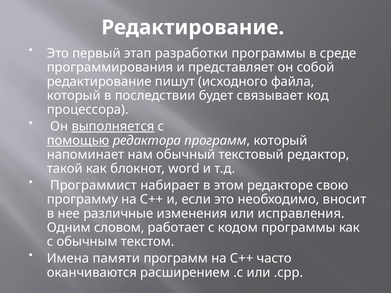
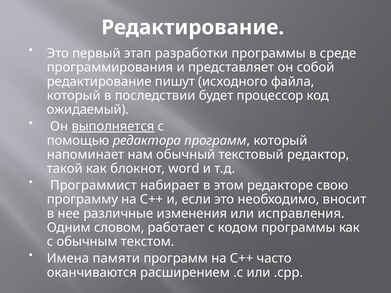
связывает: связывает -> процессор (270, 96)
процессора: процессора -> ожидаемый (88, 110)
помощью underline: present -> none (78, 141)
